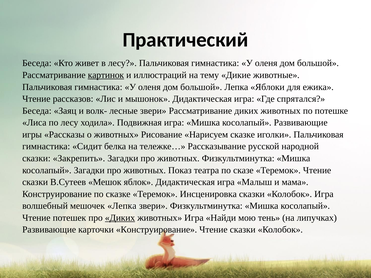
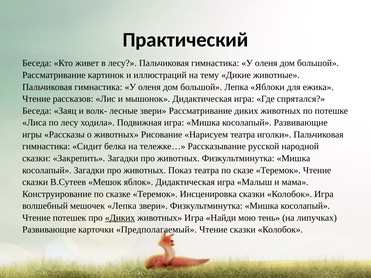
картинок underline: present -> none (106, 75)
Нарисуем сказке: сказке -> театра (243, 135)
карточки Конструирование: Конструирование -> Предполагаемый (156, 230)
